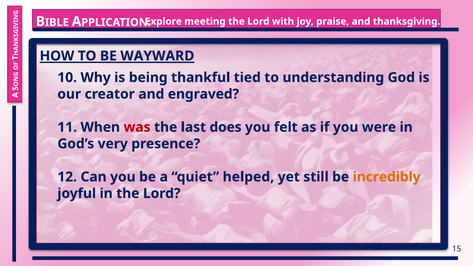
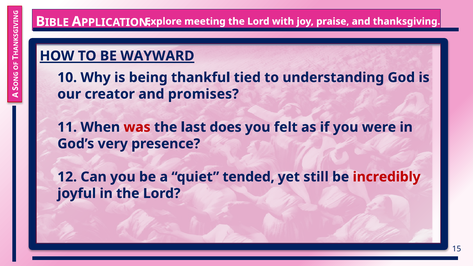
engraved: engraved -> promises (203, 94)
helped: helped -> tended (249, 177)
incredibly colour: orange -> red (387, 177)
